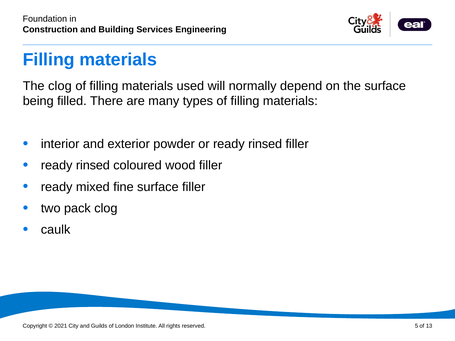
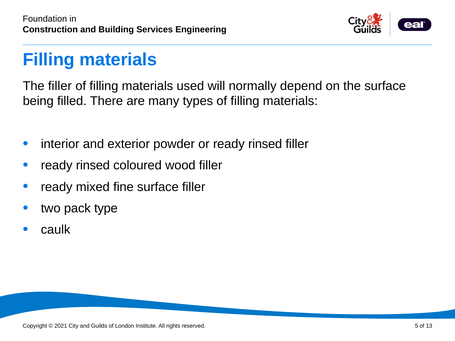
The clog: clog -> filler (60, 86)
pack clog: clog -> type (106, 208)
